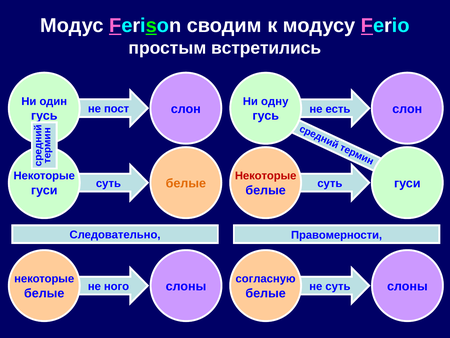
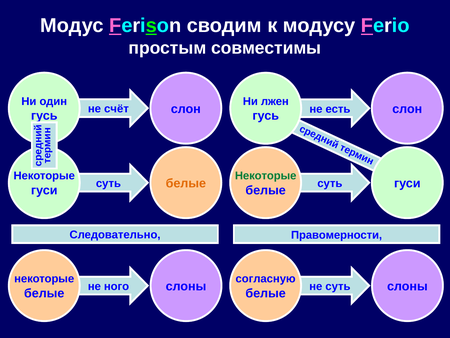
встретились: встретились -> совместимы (266, 48)
одну: одну -> лжен (275, 101)
пост: пост -> счёт (116, 109)
Некоторые colour: red -> green (266, 176)
